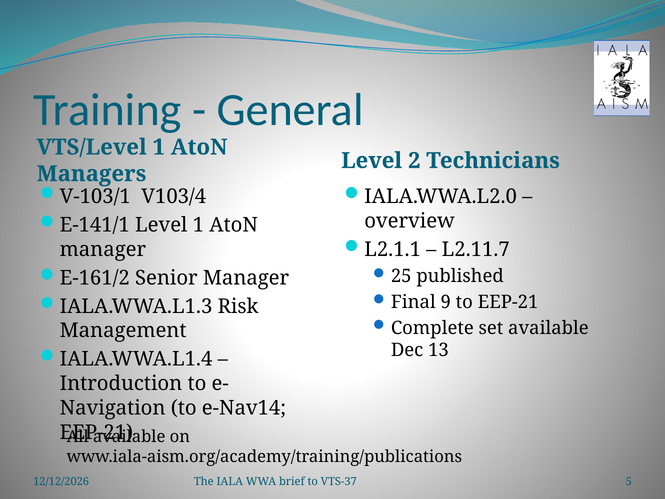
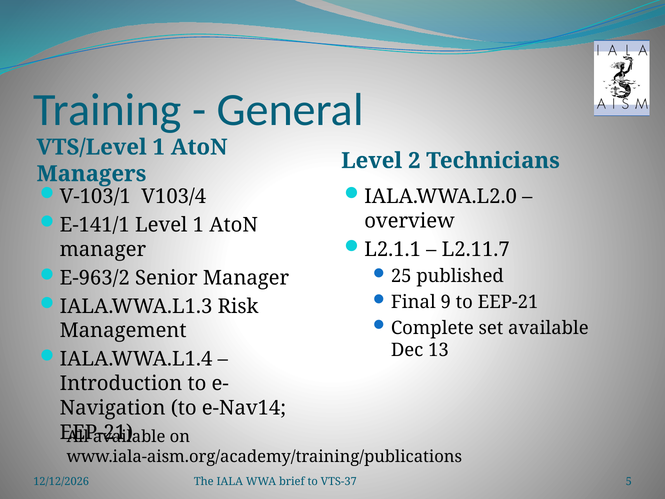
E-161/2: E-161/2 -> E-963/2 (95, 278)
